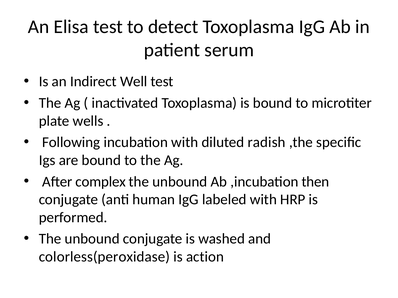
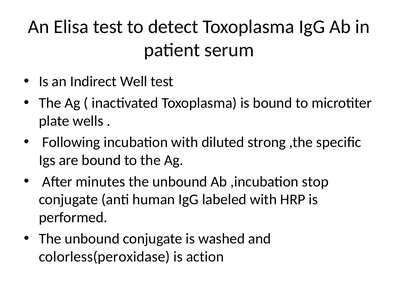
radish: radish -> strong (267, 143)
complex: complex -> minutes (101, 182)
then: then -> stop (315, 182)
